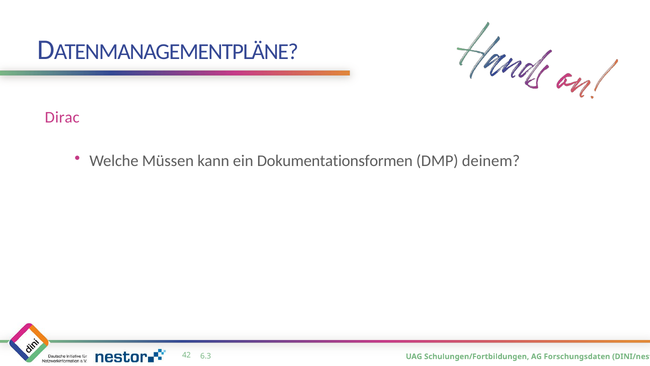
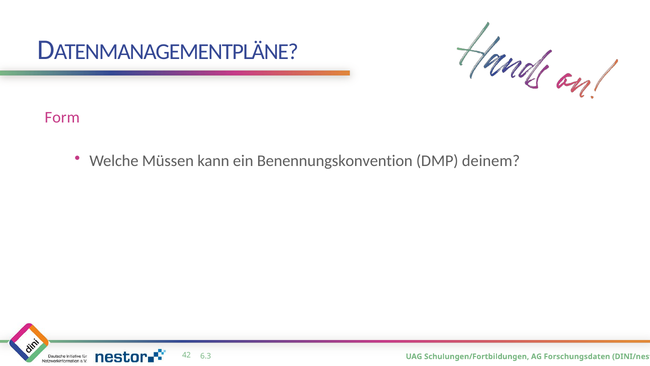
Dirac: Dirac -> Form (62, 117)
Dokumentationsformen: Dokumentationsformen -> Benennungskonvention (335, 161)
